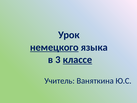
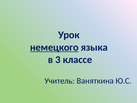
классе underline: present -> none (77, 59)
